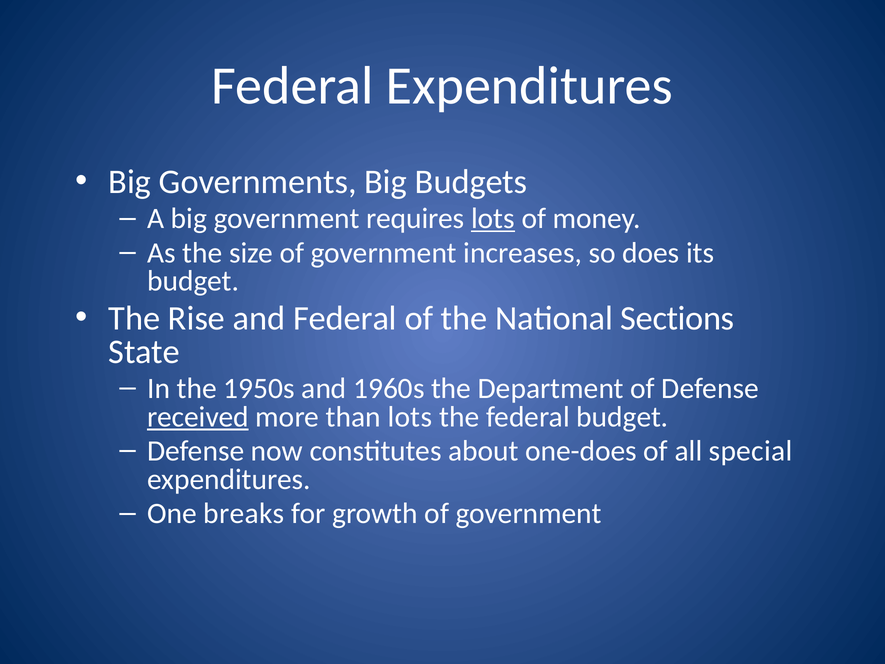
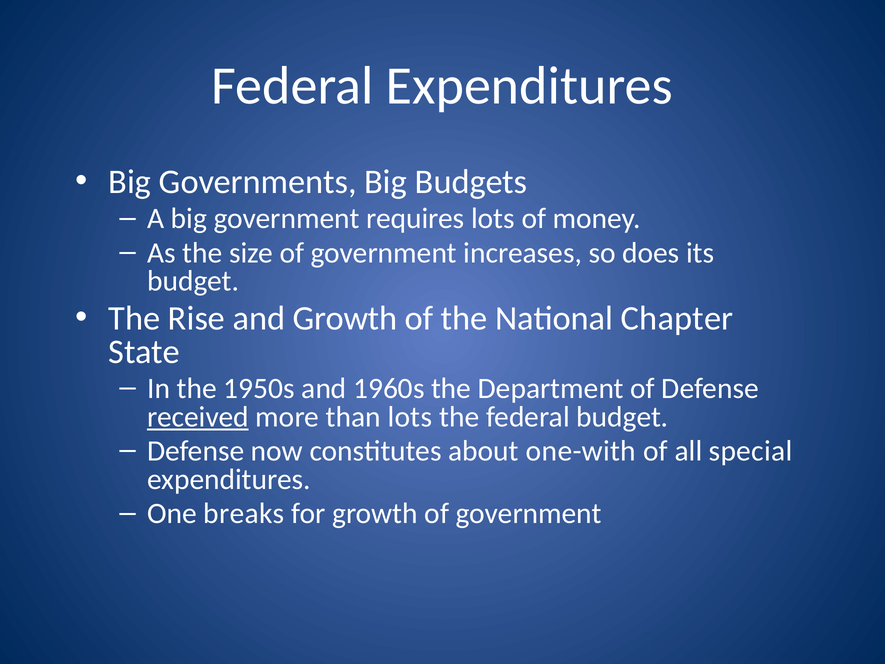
lots underline: present -> none (493, 219)
and Federal: Federal -> Growth (345, 318)
Sections: Sections -> Chapter (677, 318)
one-does: one-does -> one-with (581, 451)
